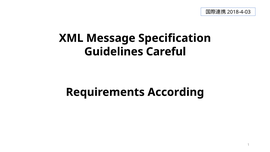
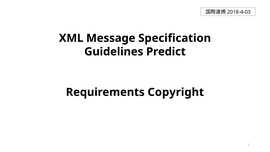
Careful: Careful -> Predict (166, 52)
According: According -> Copyright (176, 92)
